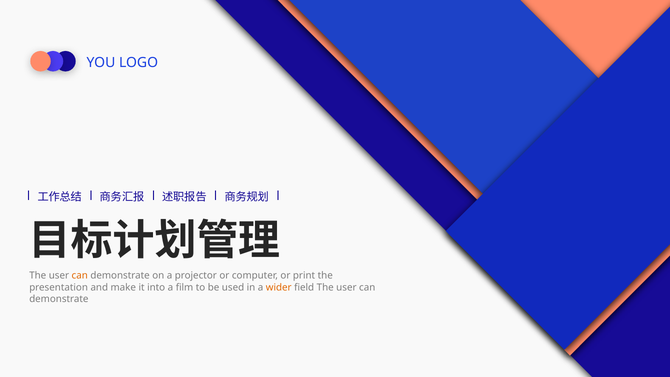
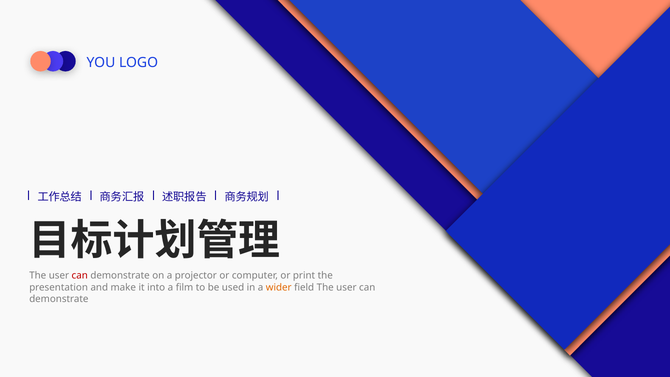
can colour: orange -> red (80, 276)
